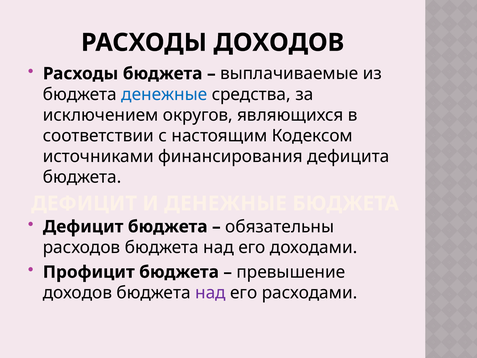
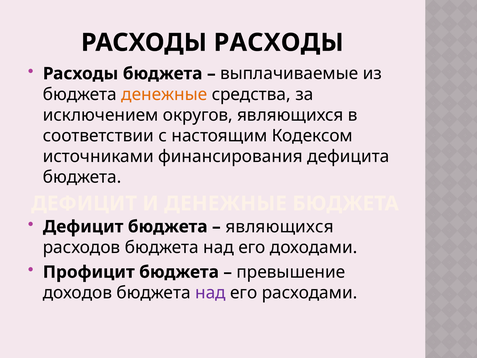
РАСХОДЫ ДОХОДОВ: ДОХОДОВ -> РАСХОДЫ (279, 43)
денежные colour: blue -> orange (164, 94)
обязательны: обязательны -> являющихся (280, 227)
